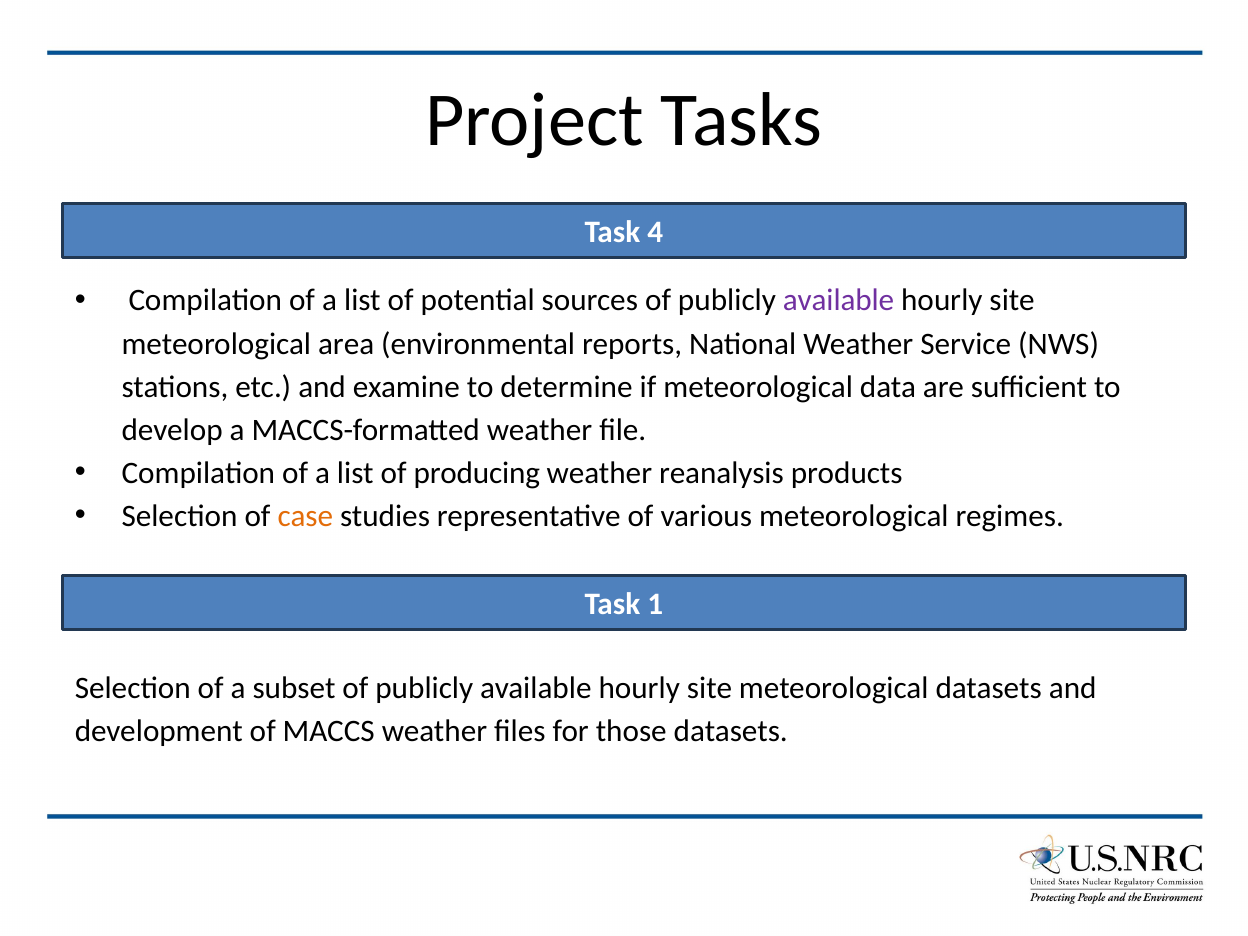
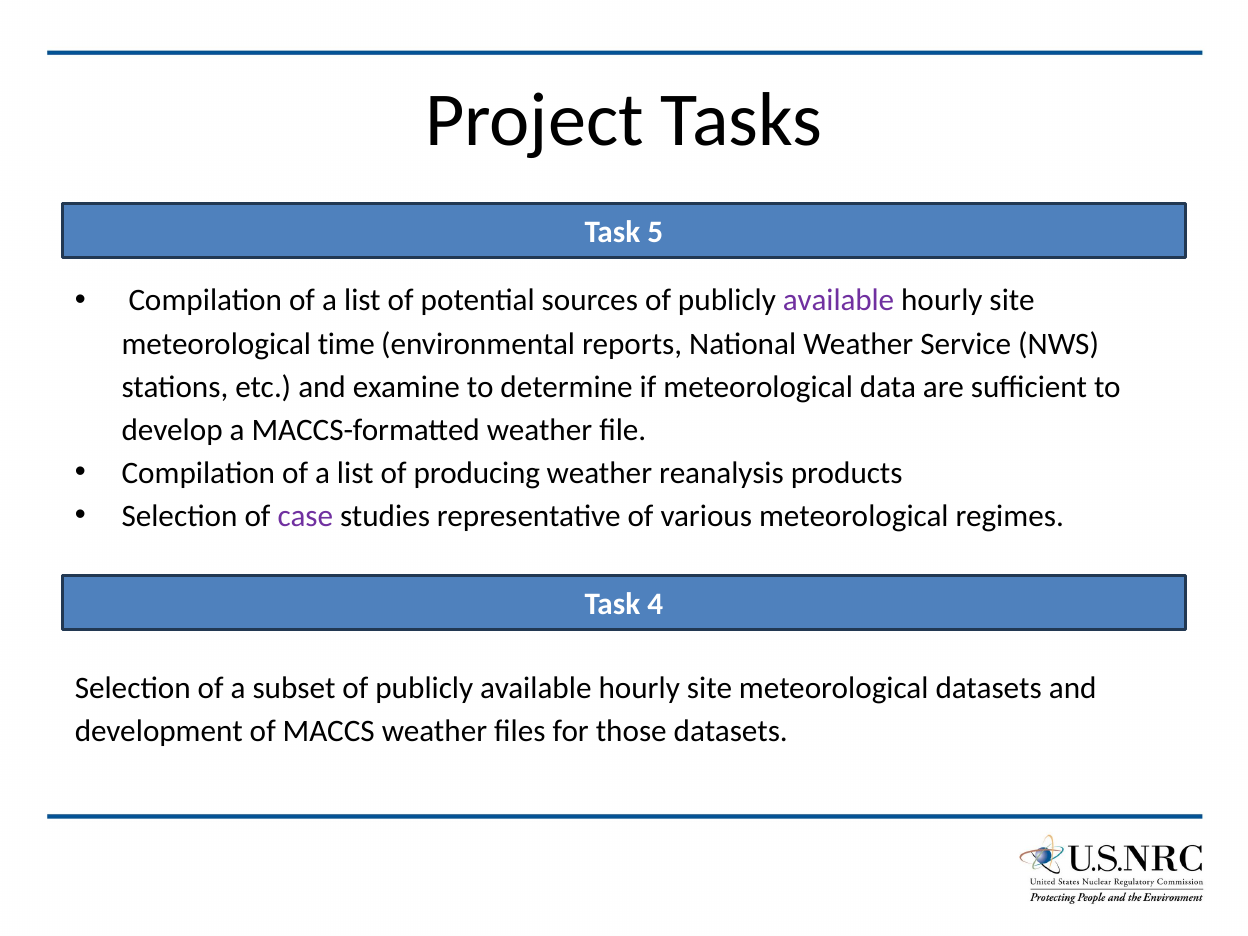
4: 4 -> 5 (655, 233)
area: area -> time (346, 344)
case colour: orange -> purple (305, 516)
1: 1 -> 4 (655, 605)
